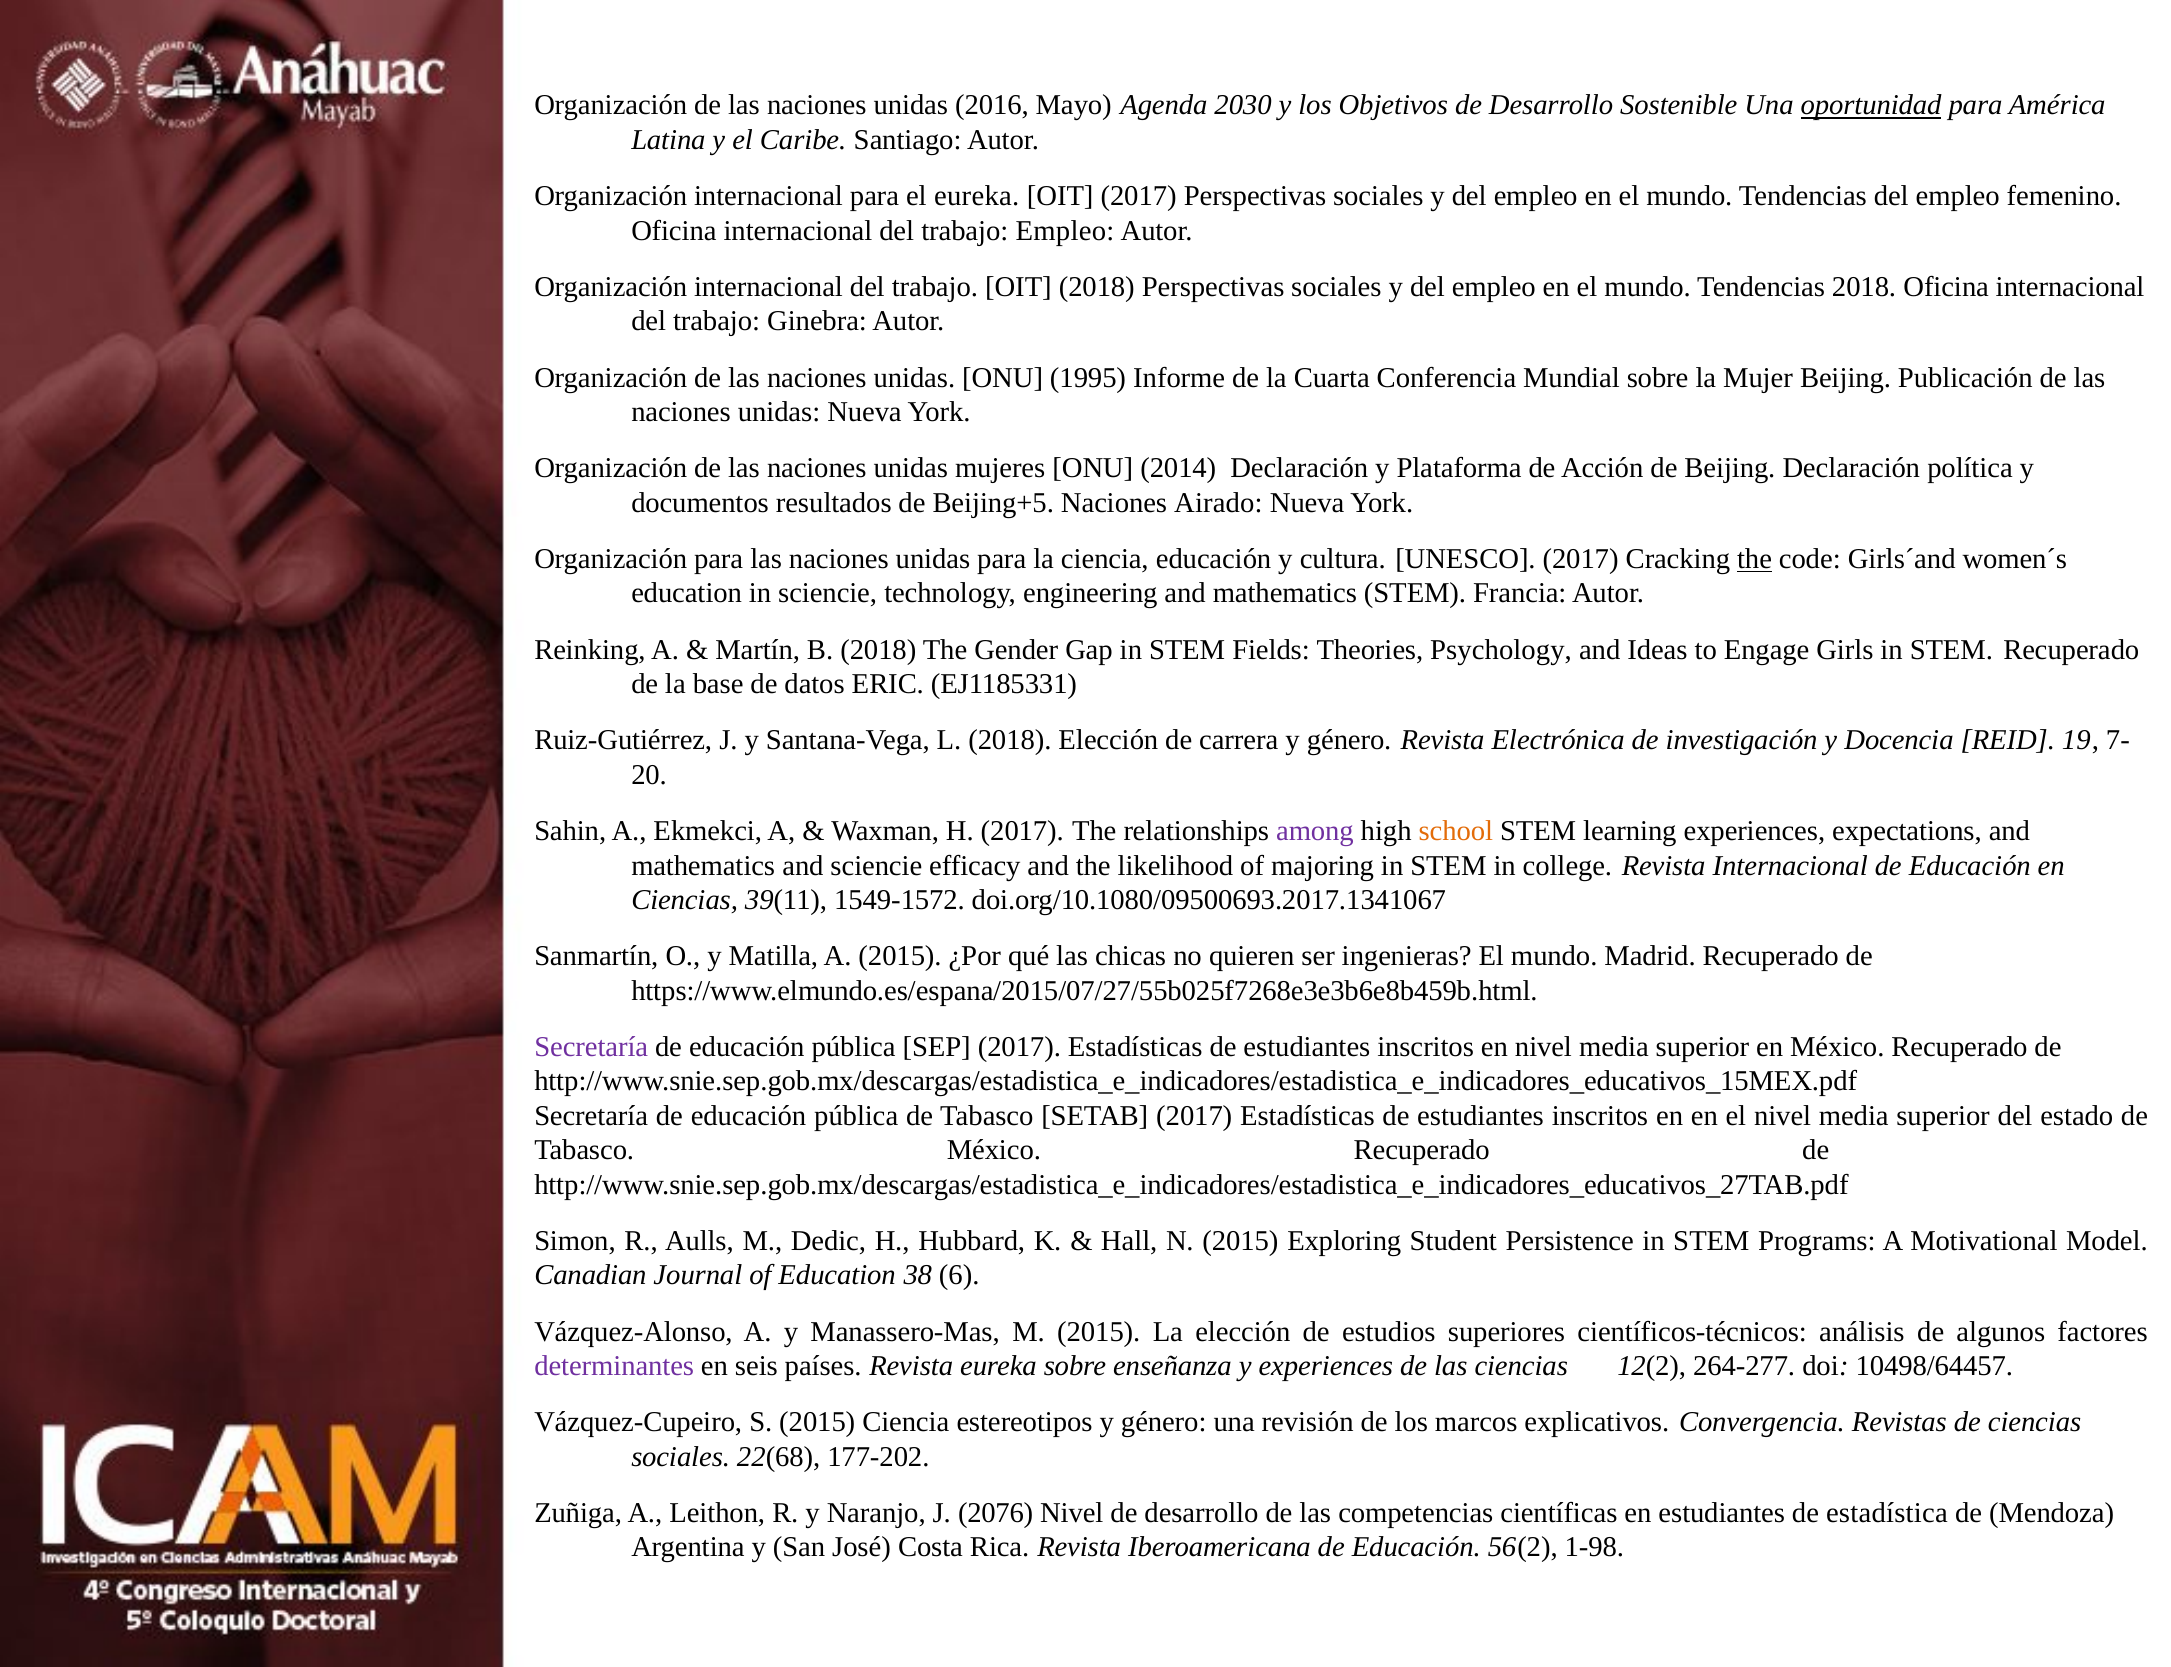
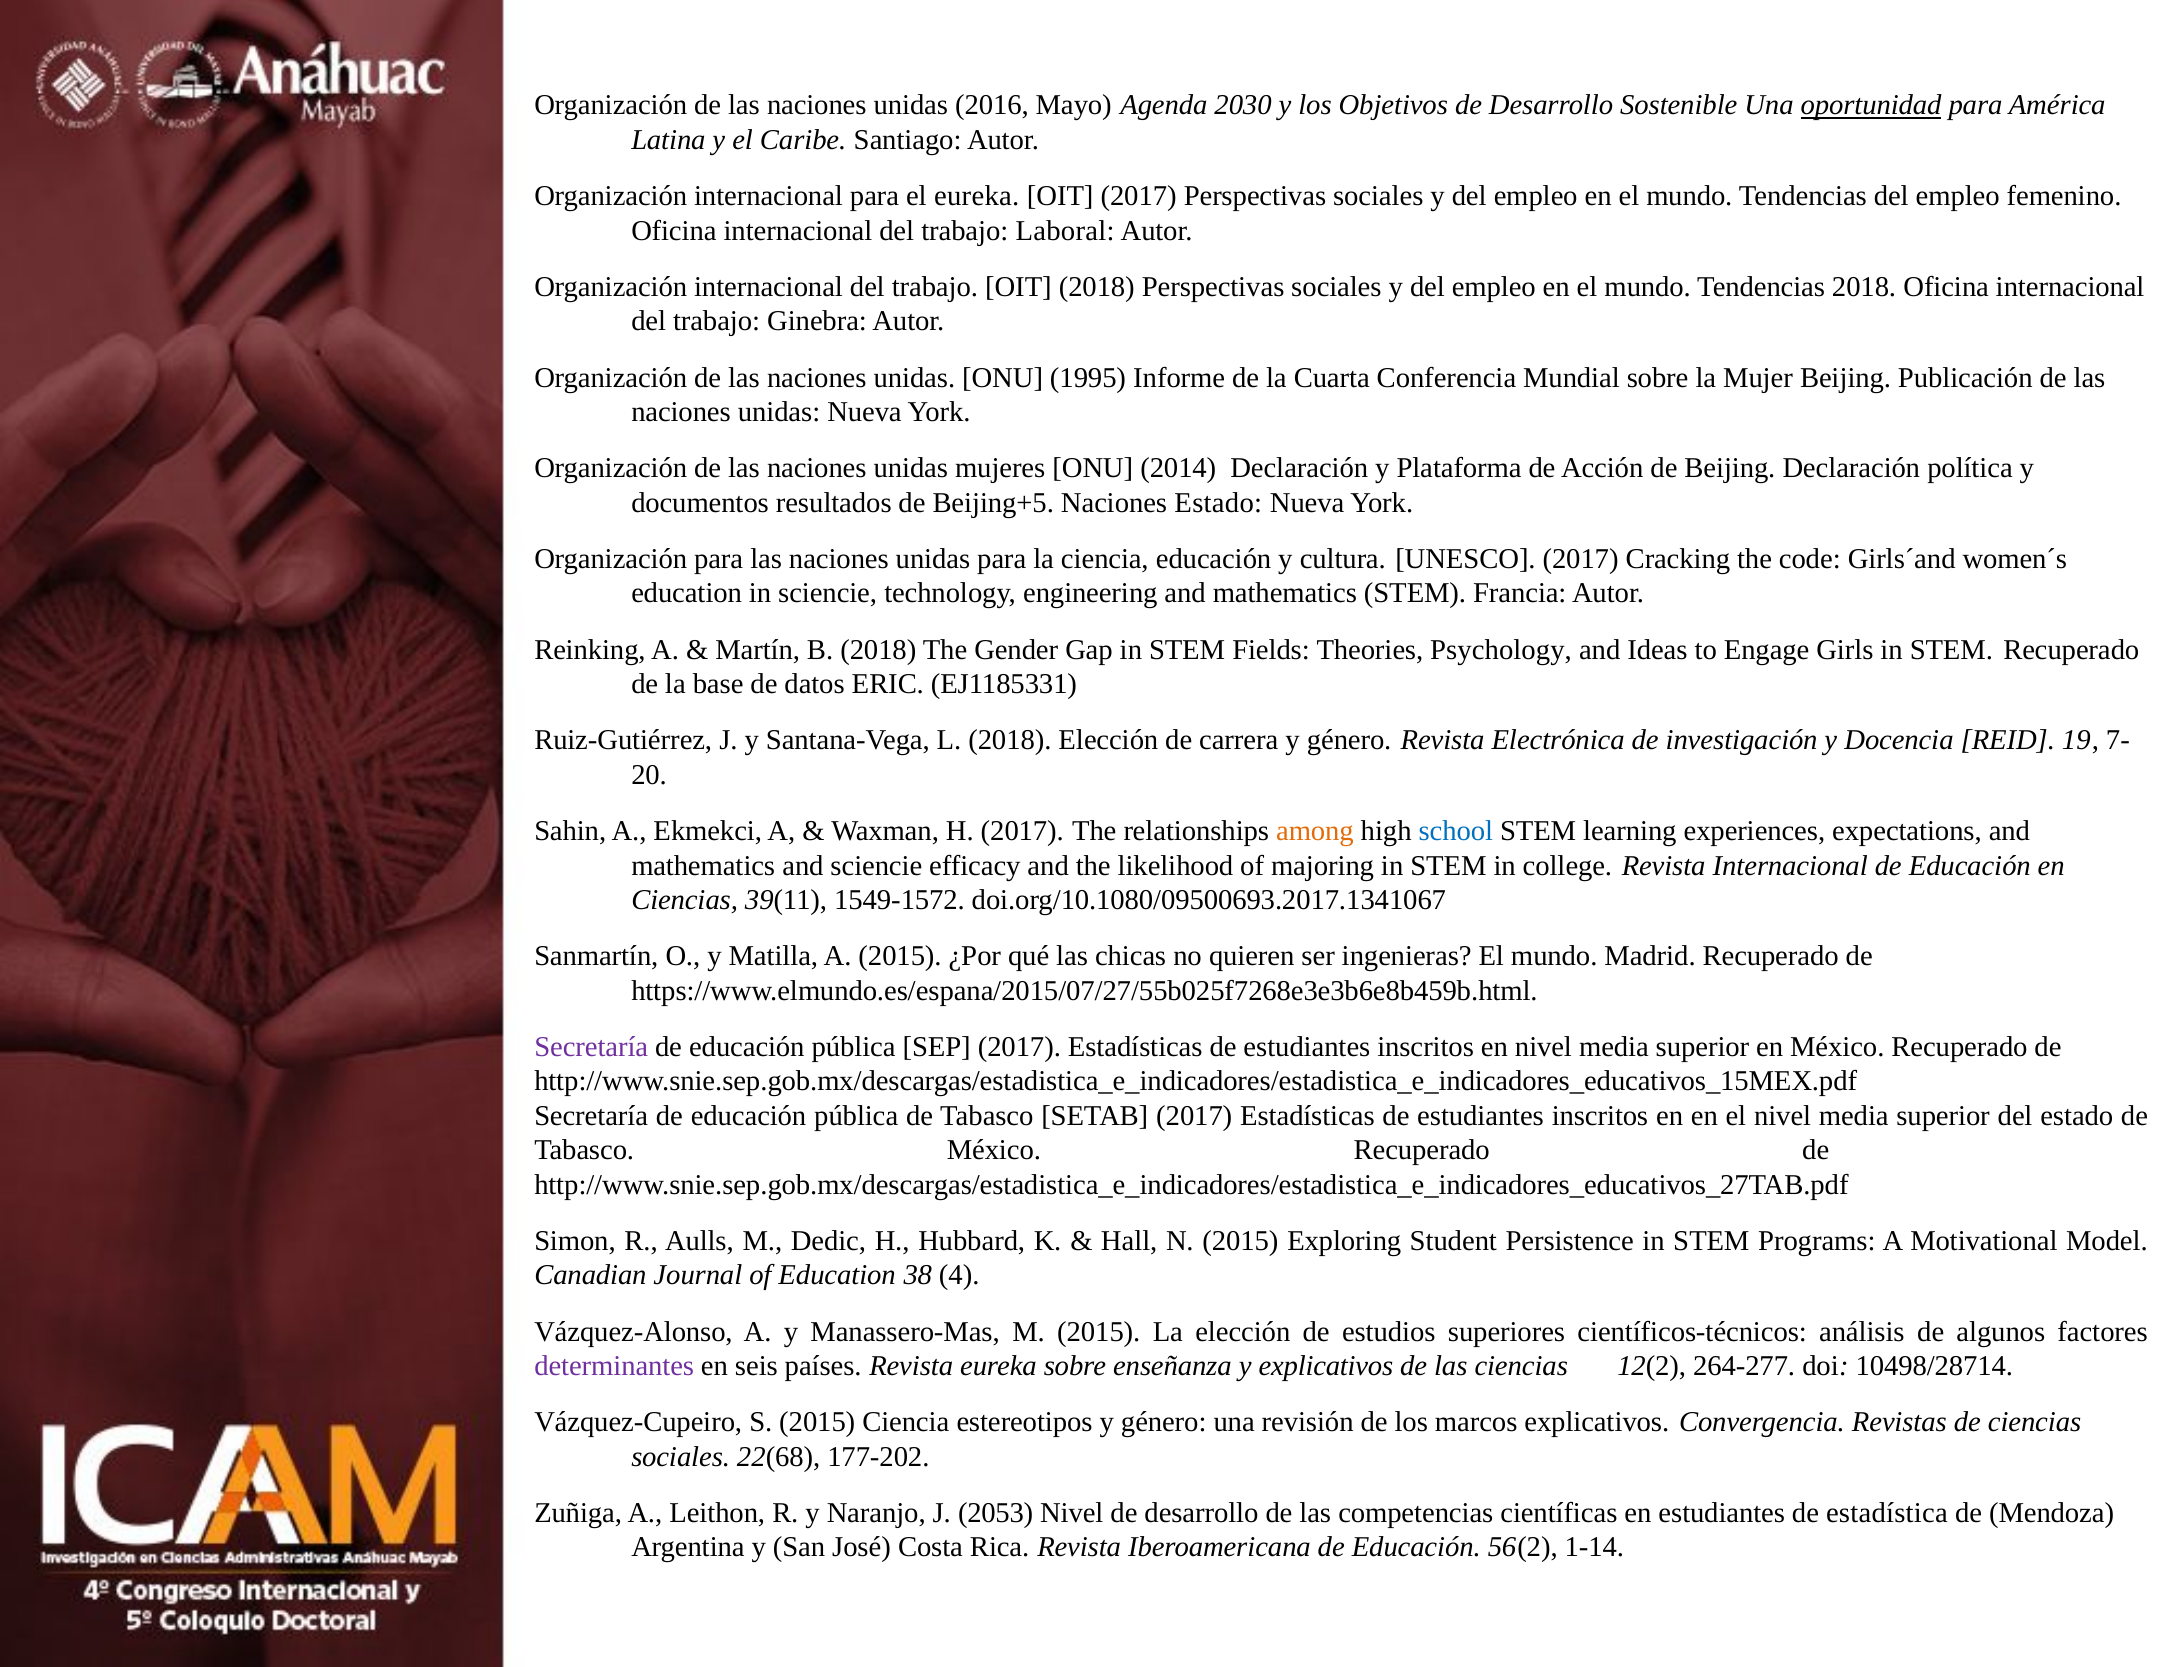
trabajo Empleo: Empleo -> Laboral (1065, 231)
Naciones Airado: Airado -> Estado (1218, 503)
the underline: present -> none (1755, 559)
among colour: purple -> orange (1315, 831)
school colour: orange -> blue (1456, 831)
6: 6 -> 4 (959, 1275)
y experiences: experiences -> explicativos (1326, 1366)
10498/64457: 10498/64457 -> 10498/28714 (1934, 1366)
2076: 2076 -> 2053 (996, 1513)
1-98: 1-98 -> 1-14 (1594, 1548)
